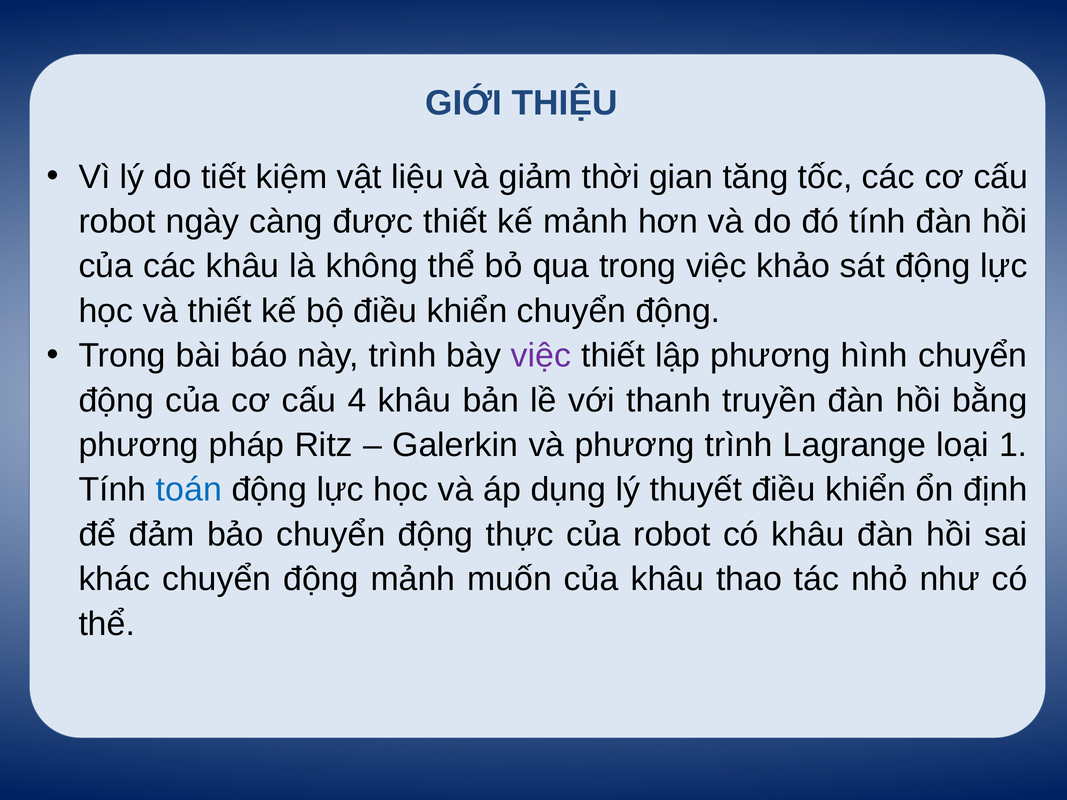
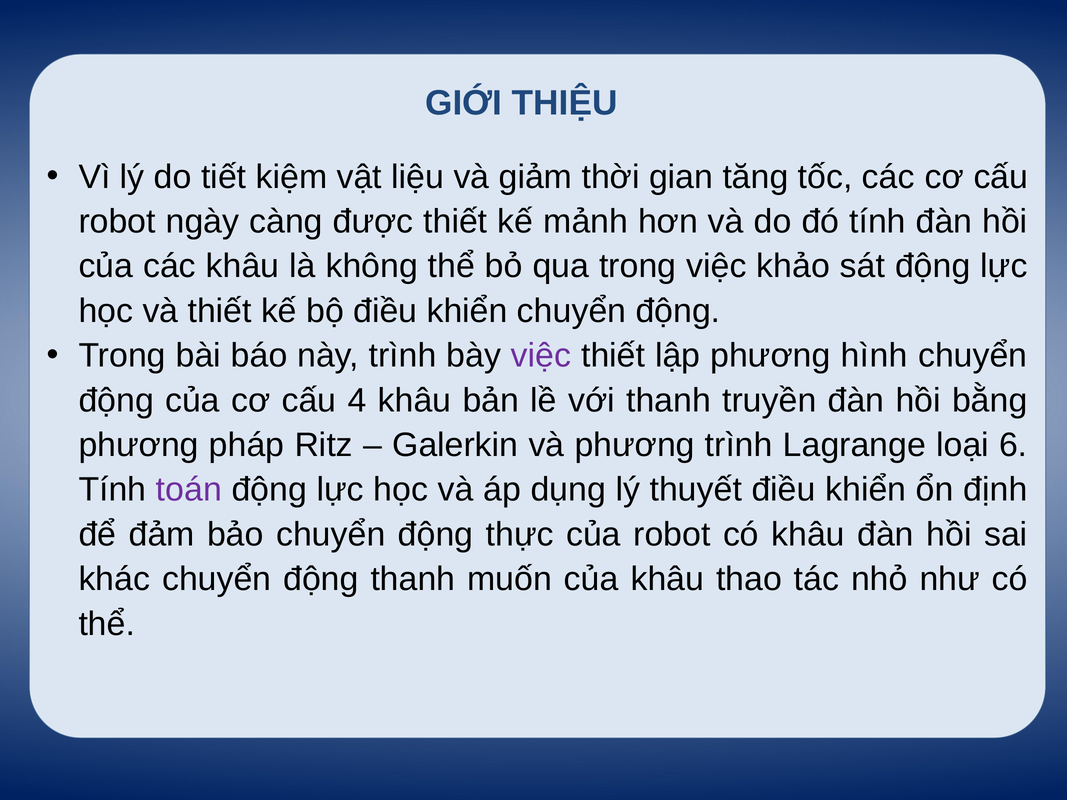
1: 1 -> 6 (1013, 445)
toán colour: blue -> purple (189, 490)
động mảnh: mảnh -> thanh (413, 579)
